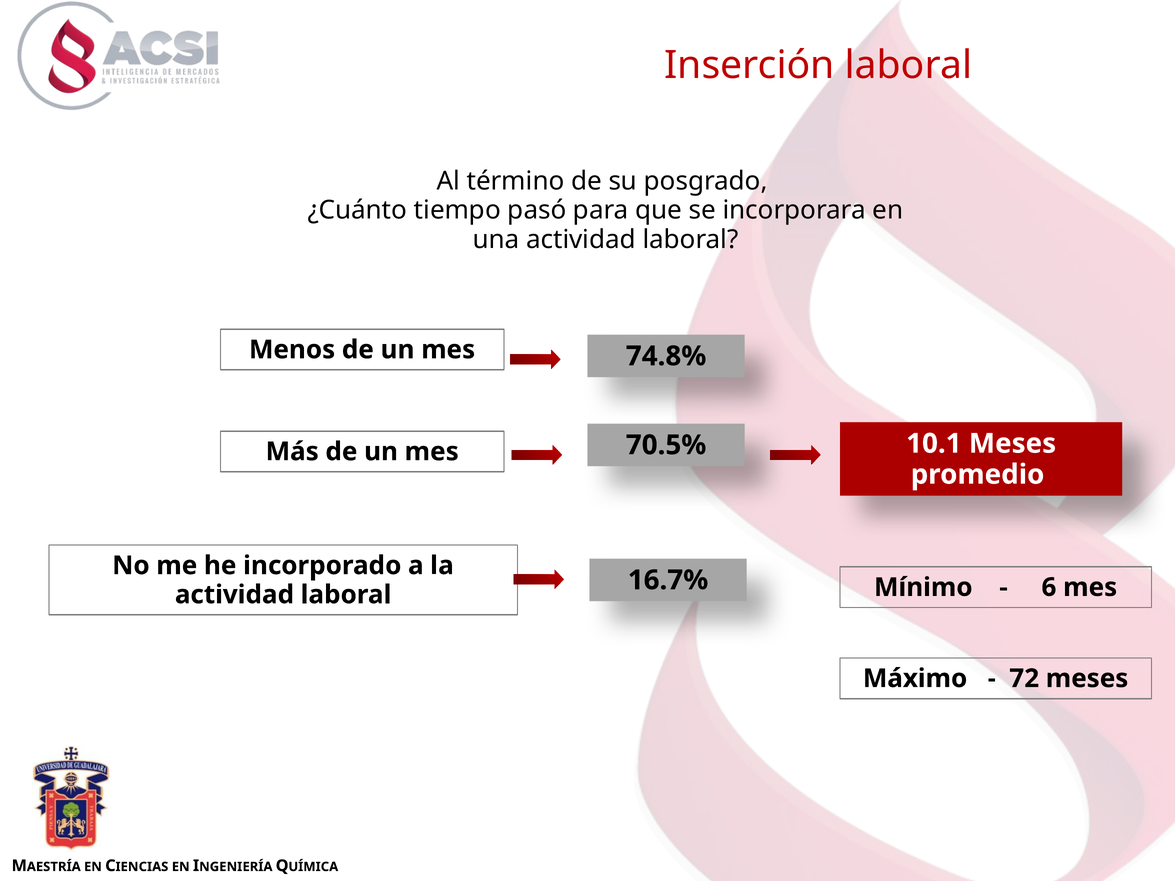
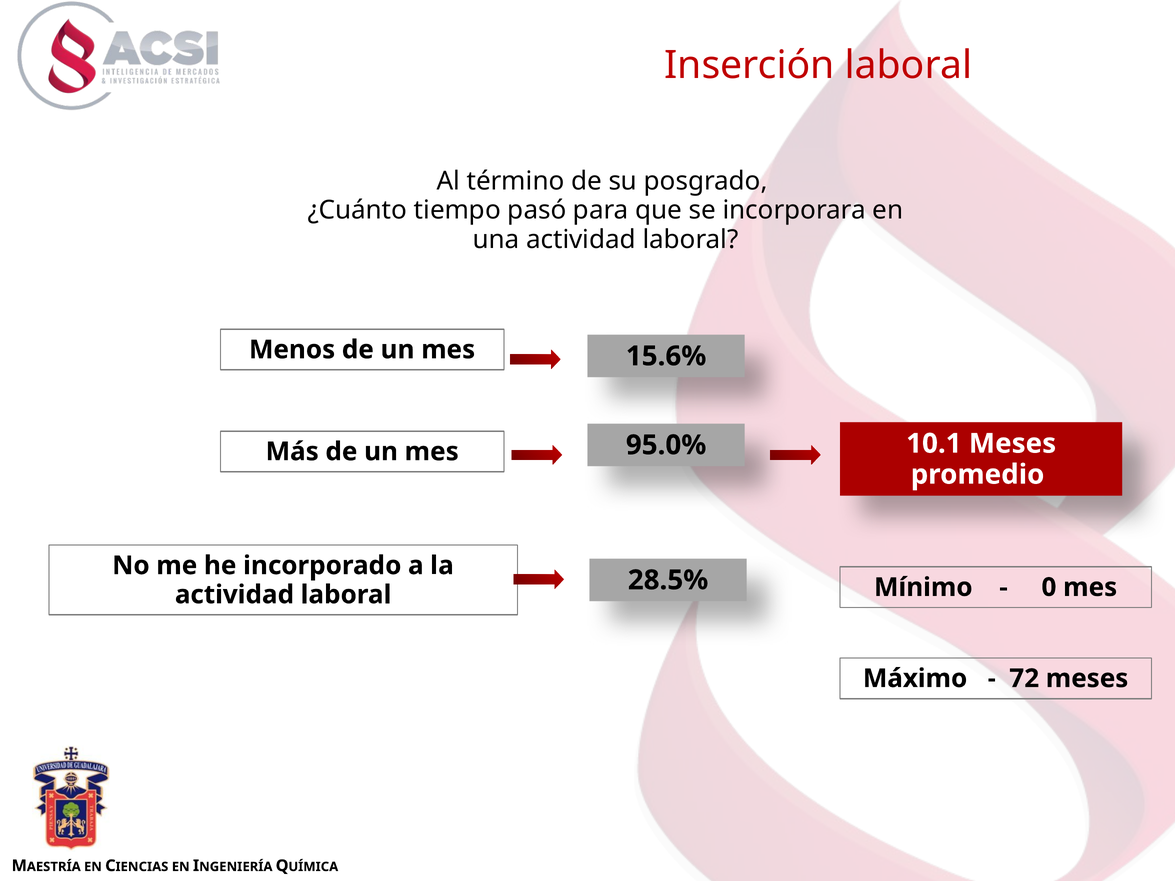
74.8%: 74.8% -> 15.6% (666, 356)
70.5%: 70.5% -> 95.0% (666, 445)
16.7%: 16.7% -> 28.5% (668, 580)
6: 6 -> 0 (1049, 587)
